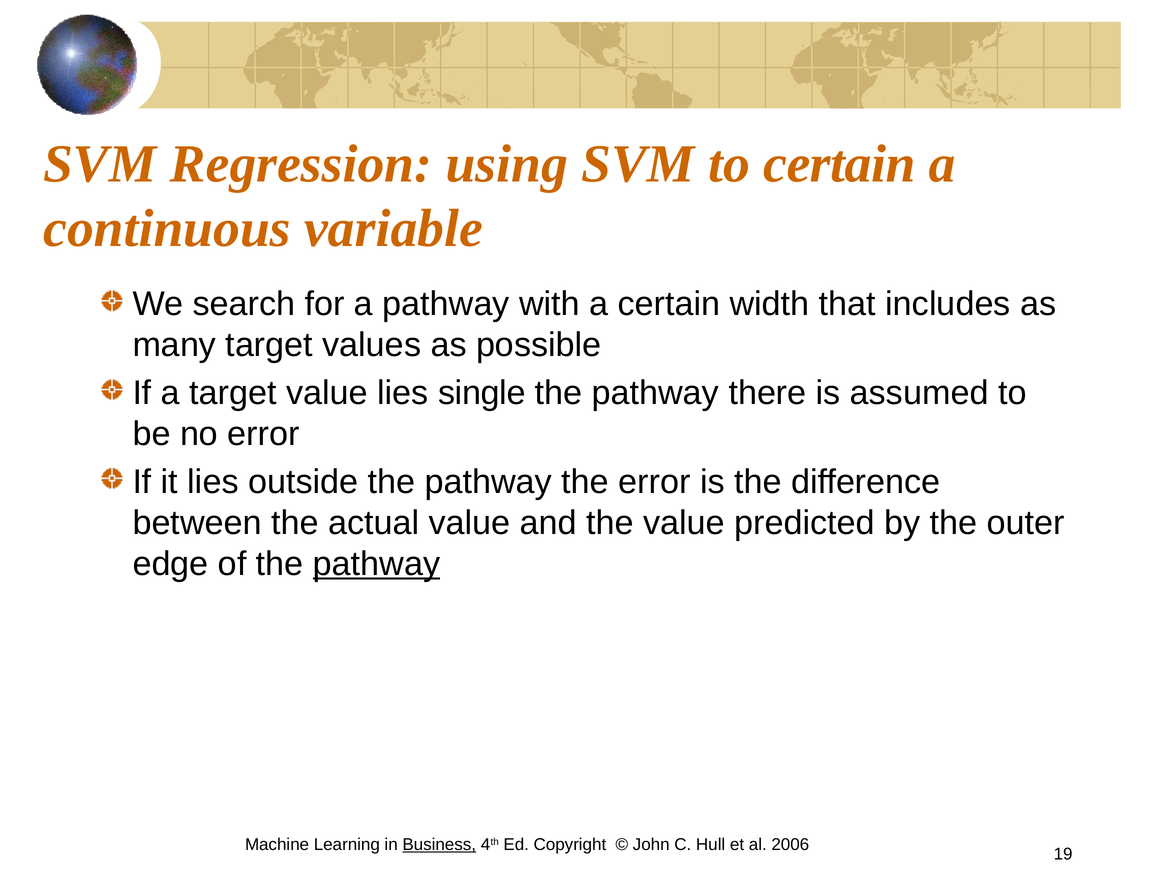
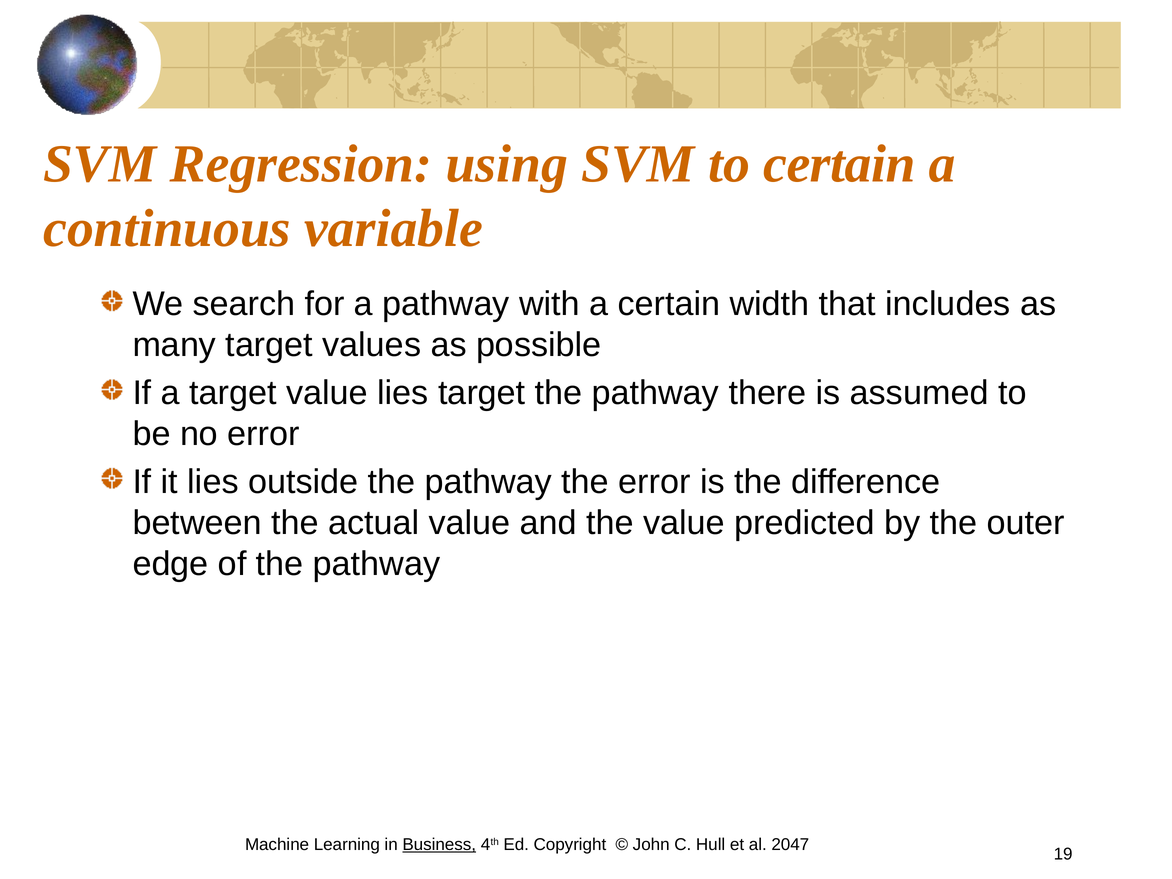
lies single: single -> target (482, 393)
pathway underline: present -> none (377, 564)
2006: 2006 -> 2047 (790, 845)
